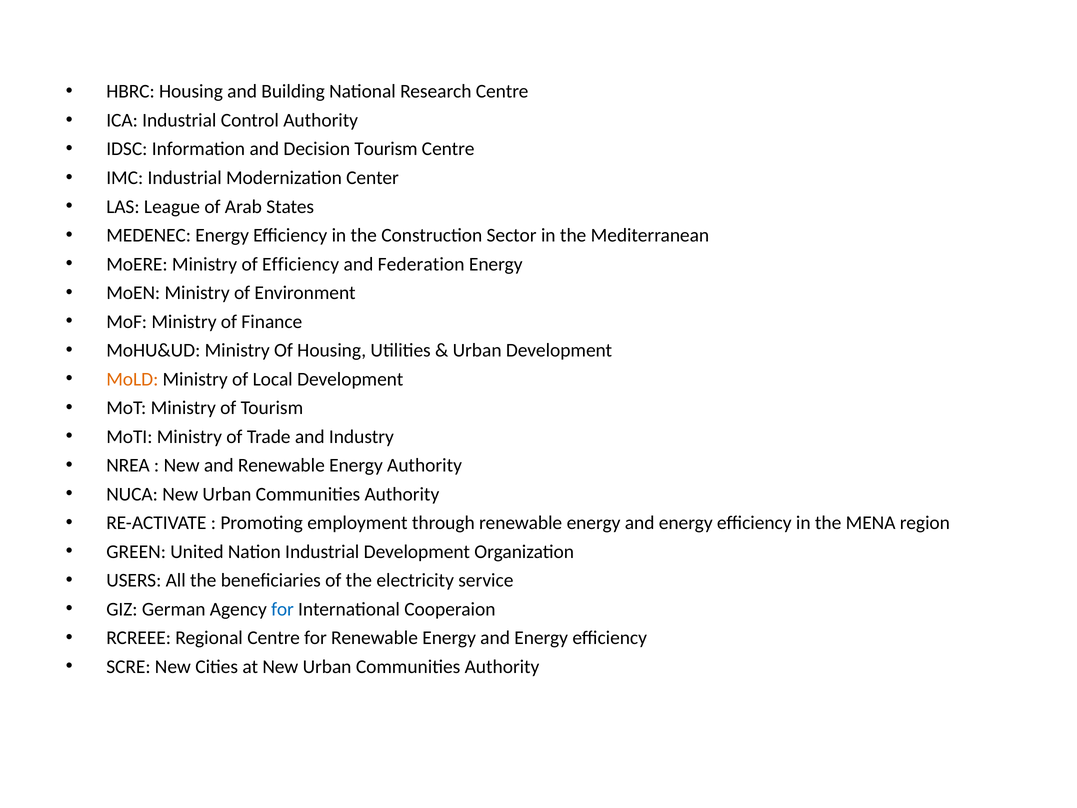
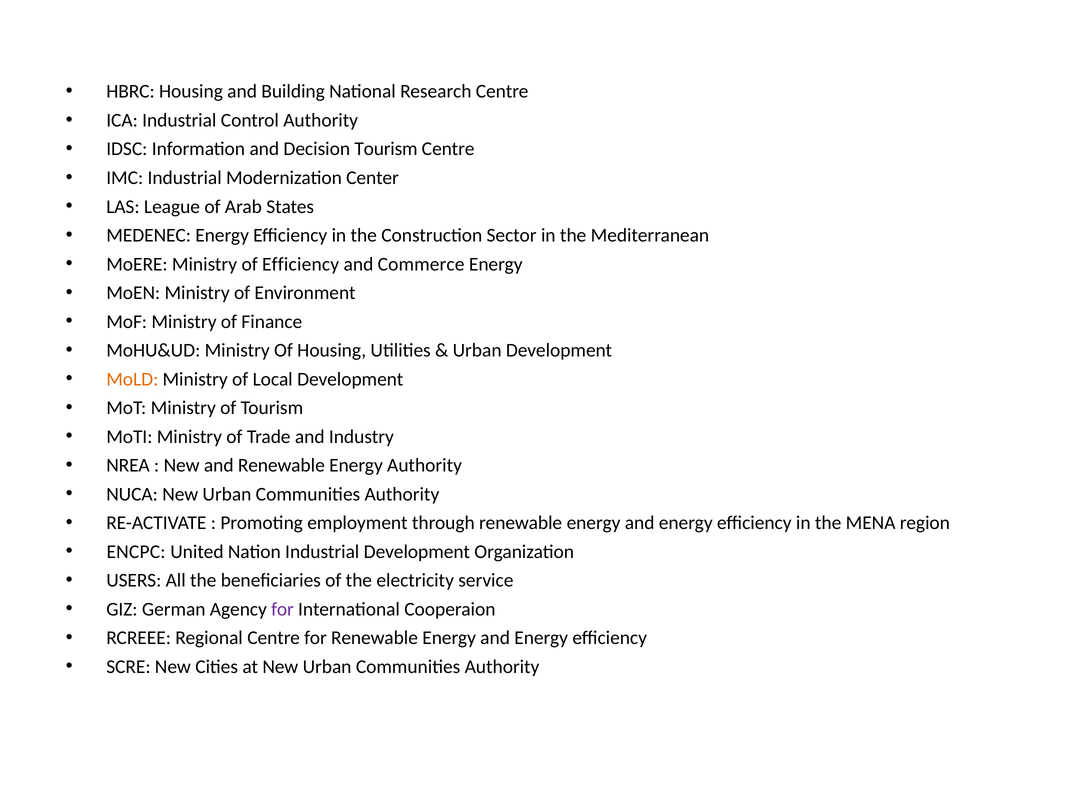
Federation: Federation -> Commerce (421, 264)
GREEN: GREEN -> ENCPC (136, 551)
for colour: blue -> purple (283, 609)
